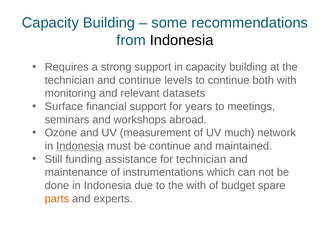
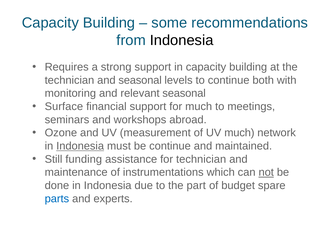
and continue: continue -> seasonal (140, 80)
relevant datasets: datasets -> seasonal (184, 94)
for years: years -> much (199, 107)
not underline: none -> present (266, 173)
the with: with -> part (196, 186)
parts colour: orange -> blue (57, 199)
